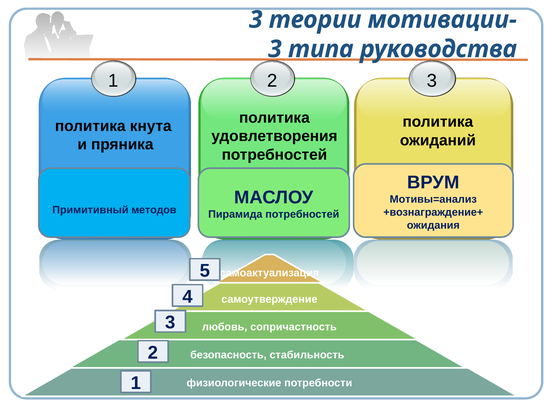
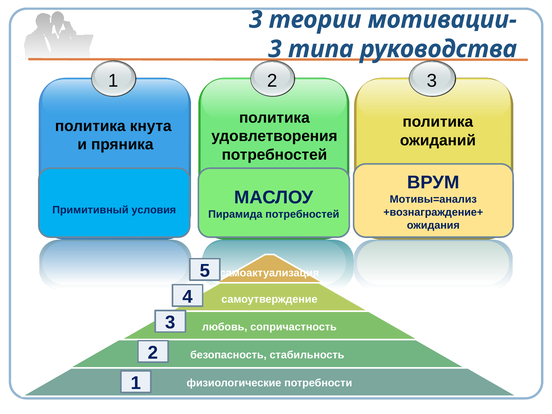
методов: методов -> условия (154, 210)
